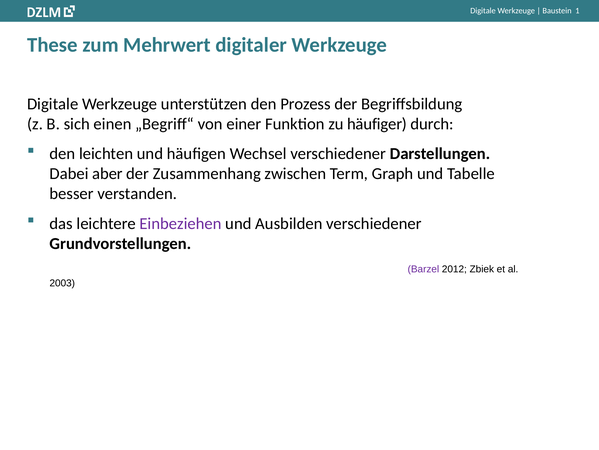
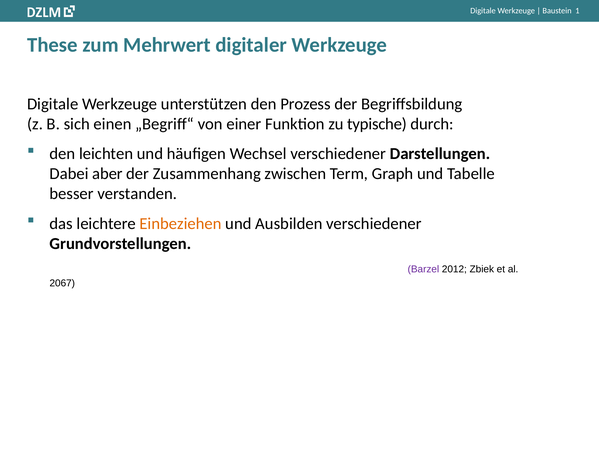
häufiger: häufiger -> typische (377, 124)
Einbeziehen colour: purple -> orange (180, 223)
2003: 2003 -> 2067 (62, 283)
